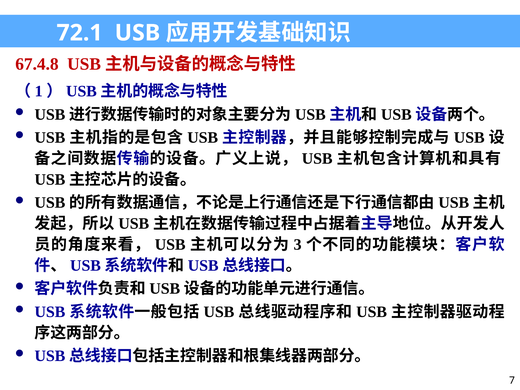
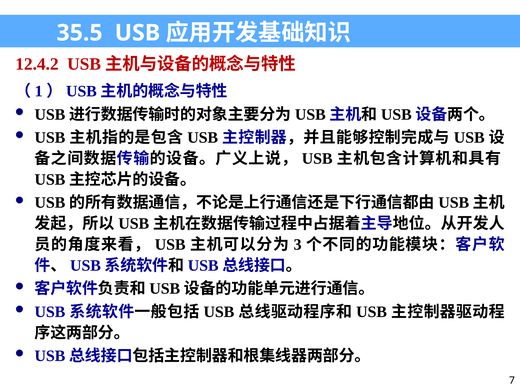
72.1: 72.1 -> 35.5 (80, 33)
67.4.8: 67.4.8 -> 12.4.2 (37, 64)
